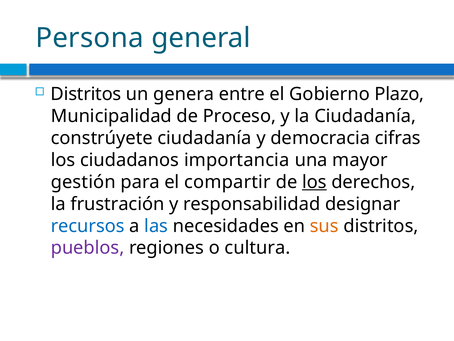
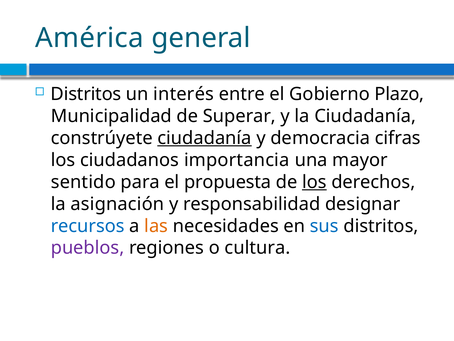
Persona: Persona -> América (90, 38)
genera: genera -> interés (184, 94)
Proceso: Proceso -> Superar (239, 116)
ciudadanía underline: none -> present (205, 138)
gestión: gestión -> sentido (83, 182)
compartir: compartir -> propuesta (228, 182)
frustración: frustración -> asignación (117, 204)
las colour: blue -> orange (156, 226)
sus colour: orange -> blue (324, 226)
